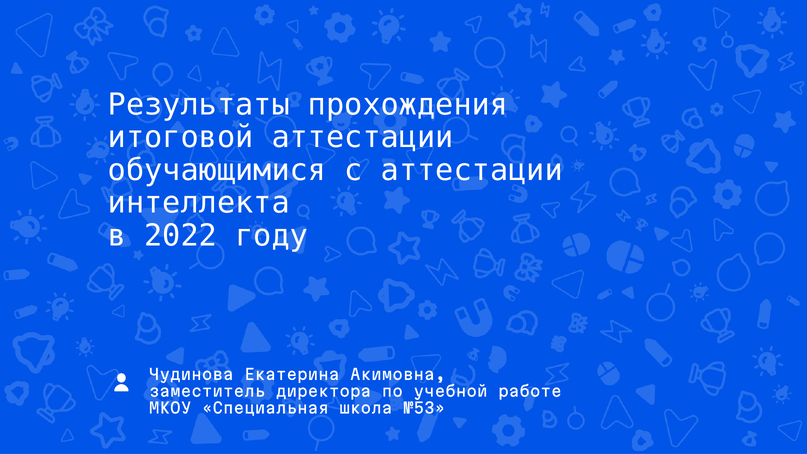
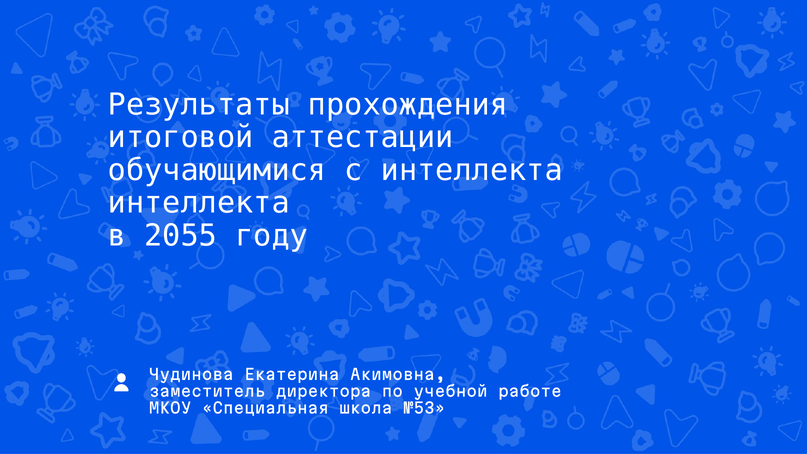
с аттестации: аттестации -> интеллекта (472, 170)
2022: 2022 -> 2055 (181, 236)
